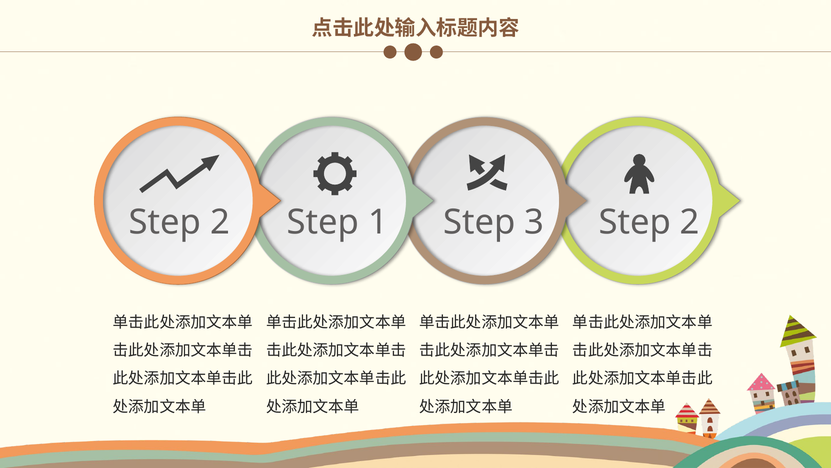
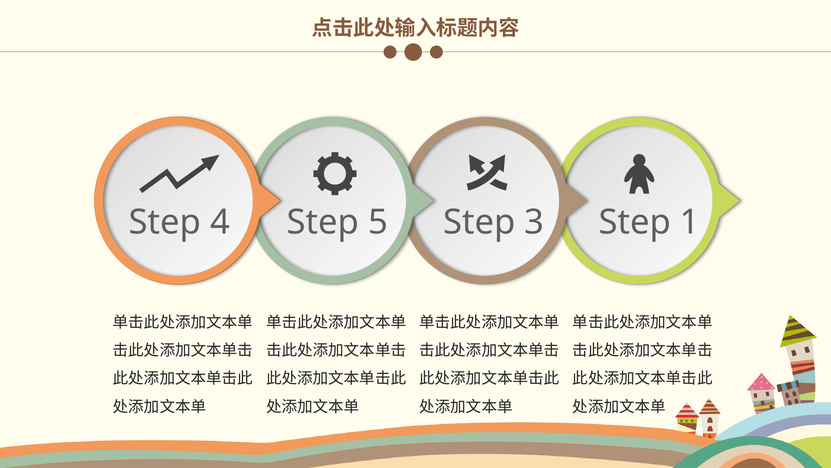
2: 2 -> 4 (220, 222)
1: 1 -> 5 (378, 222)
2: 2 -> 1 (690, 222)
